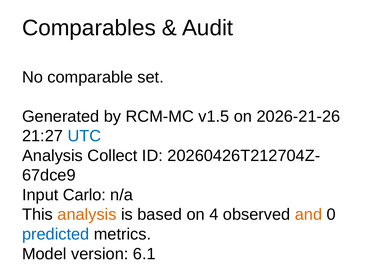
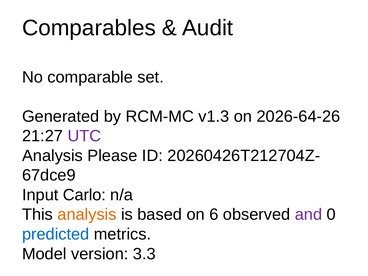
v1.5: v1.5 -> v1.3 (214, 116)
2026-21-26: 2026-21-26 -> 2026-64-26 (298, 116)
UTC colour: blue -> purple (84, 136)
Collect: Collect -> Please (112, 156)
4: 4 -> 6 (214, 215)
and colour: orange -> purple (308, 215)
6.1: 6.1 -> 3.3 (144, 254)
